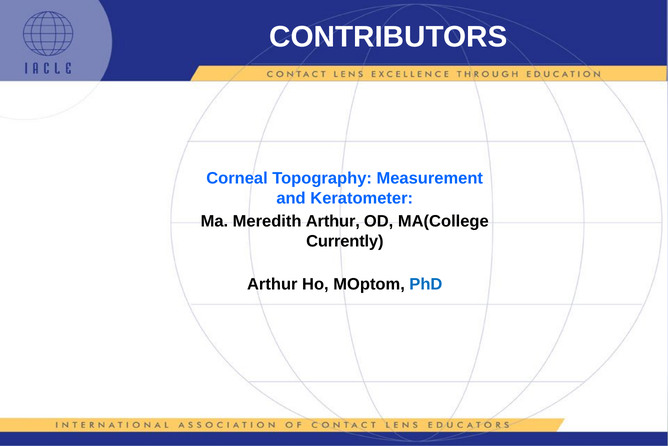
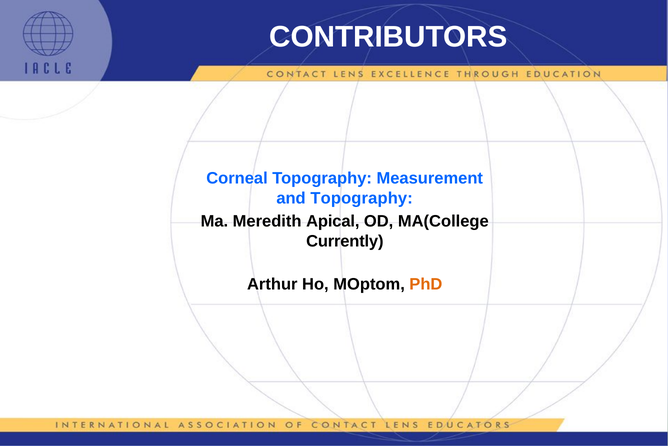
and Keratometer: Keratometer -> Topography (362, 198)
Meredith Arthur: Arthur -> Apical (333, 221)
PhD colour: blue -> orange (426, 284)
